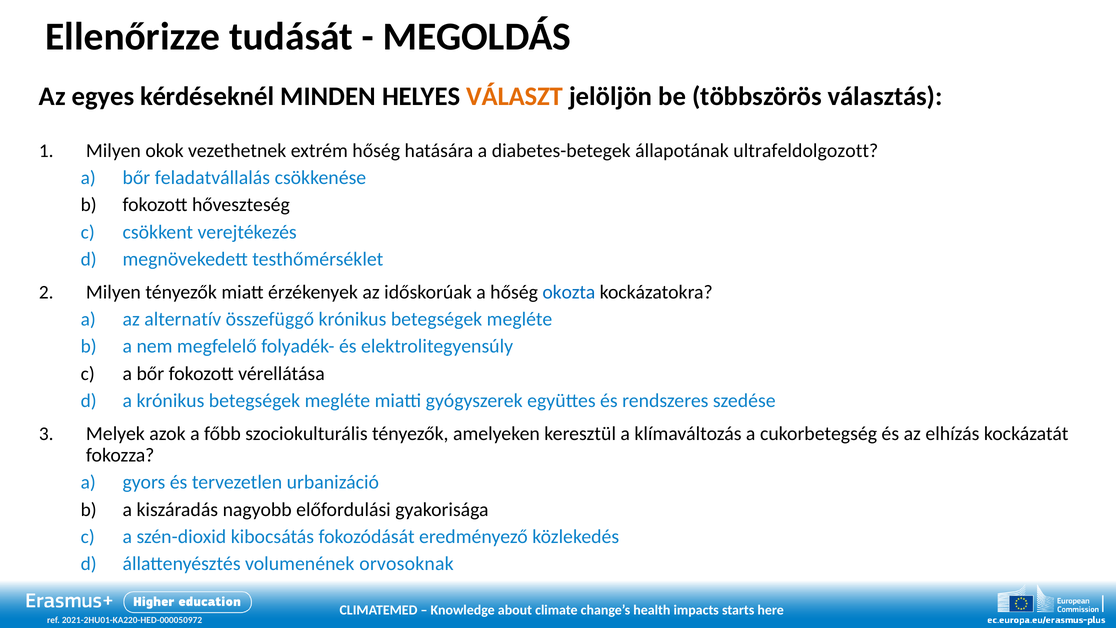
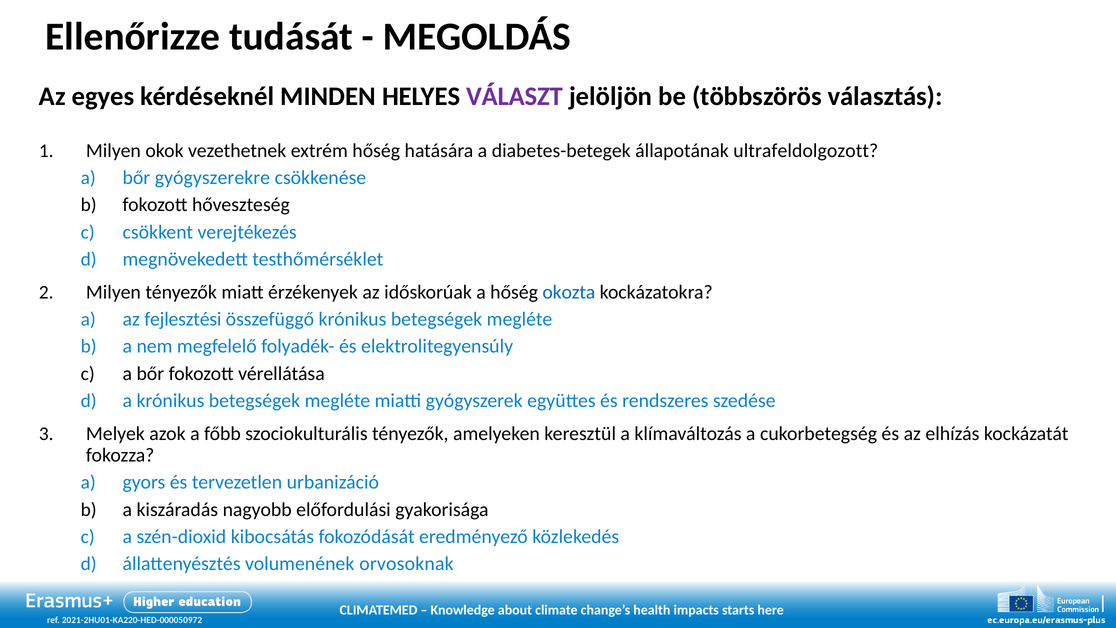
VÁLASZT colour: orange -> purple (515, 96)
feladatvállalás: feladatvállalás -> gyógyszerekre (212, 178)
alternatív: alternatív -> fejlesztési (183, 319)
